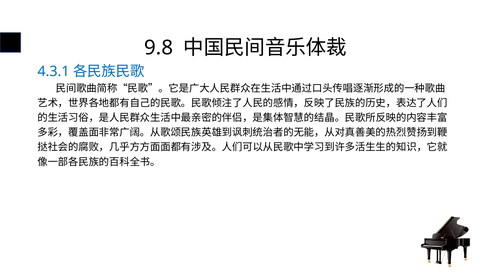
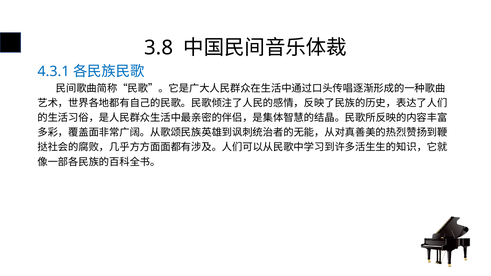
9.8: 9.8 -> 3.8 (159, 48)
